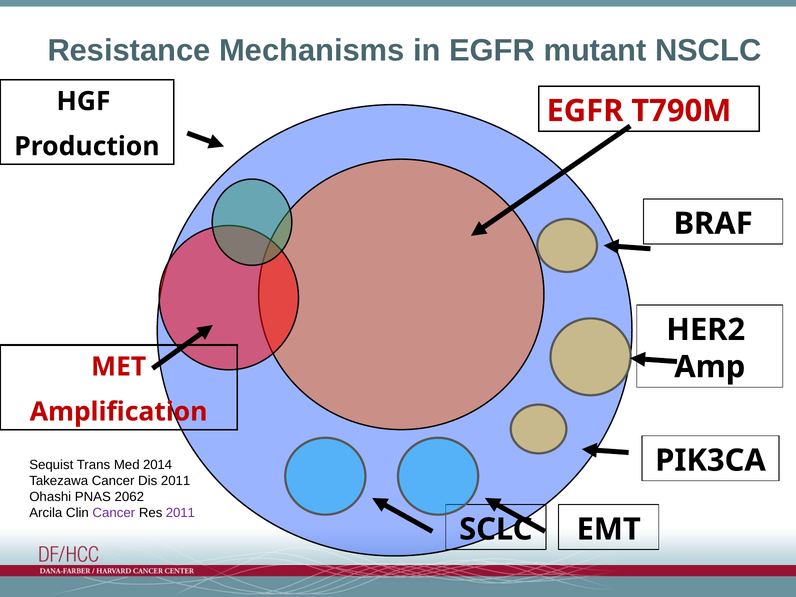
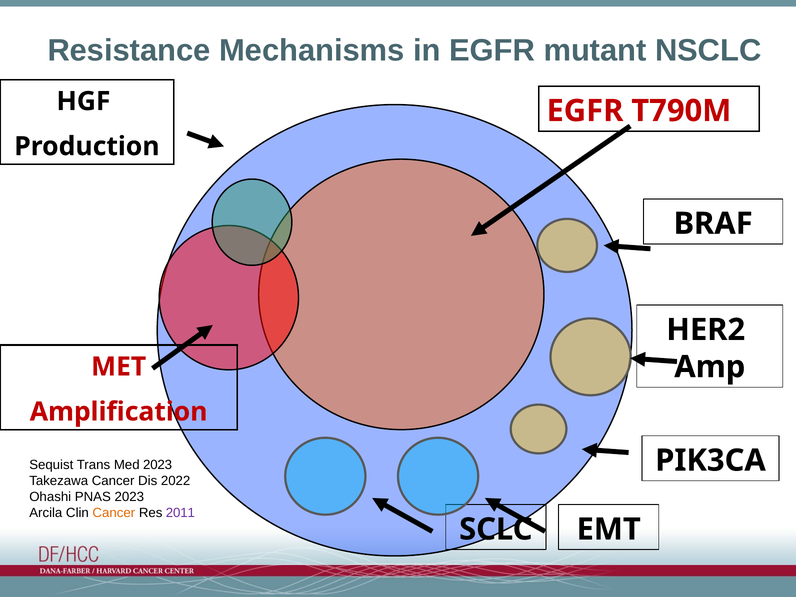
Med 2014: 2014 -> 2023 (158, 465)
Dis 2011: 2011 -> 2022 (176, 481)
PNAS 2062: 2062 -> 2023 (129, 497)
Cancer colour: purple -> orange (114, 513)
